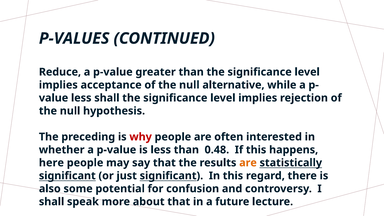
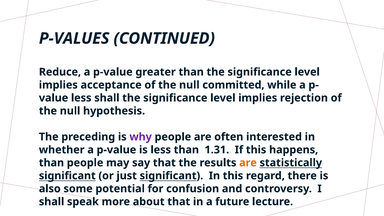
alternative: alternative -> committed (233, 85)
why colour: red -> purple (141, 137)
0.48: 0.48 -> 1.31 (217, 150)
here: here -> than (51, 163)
